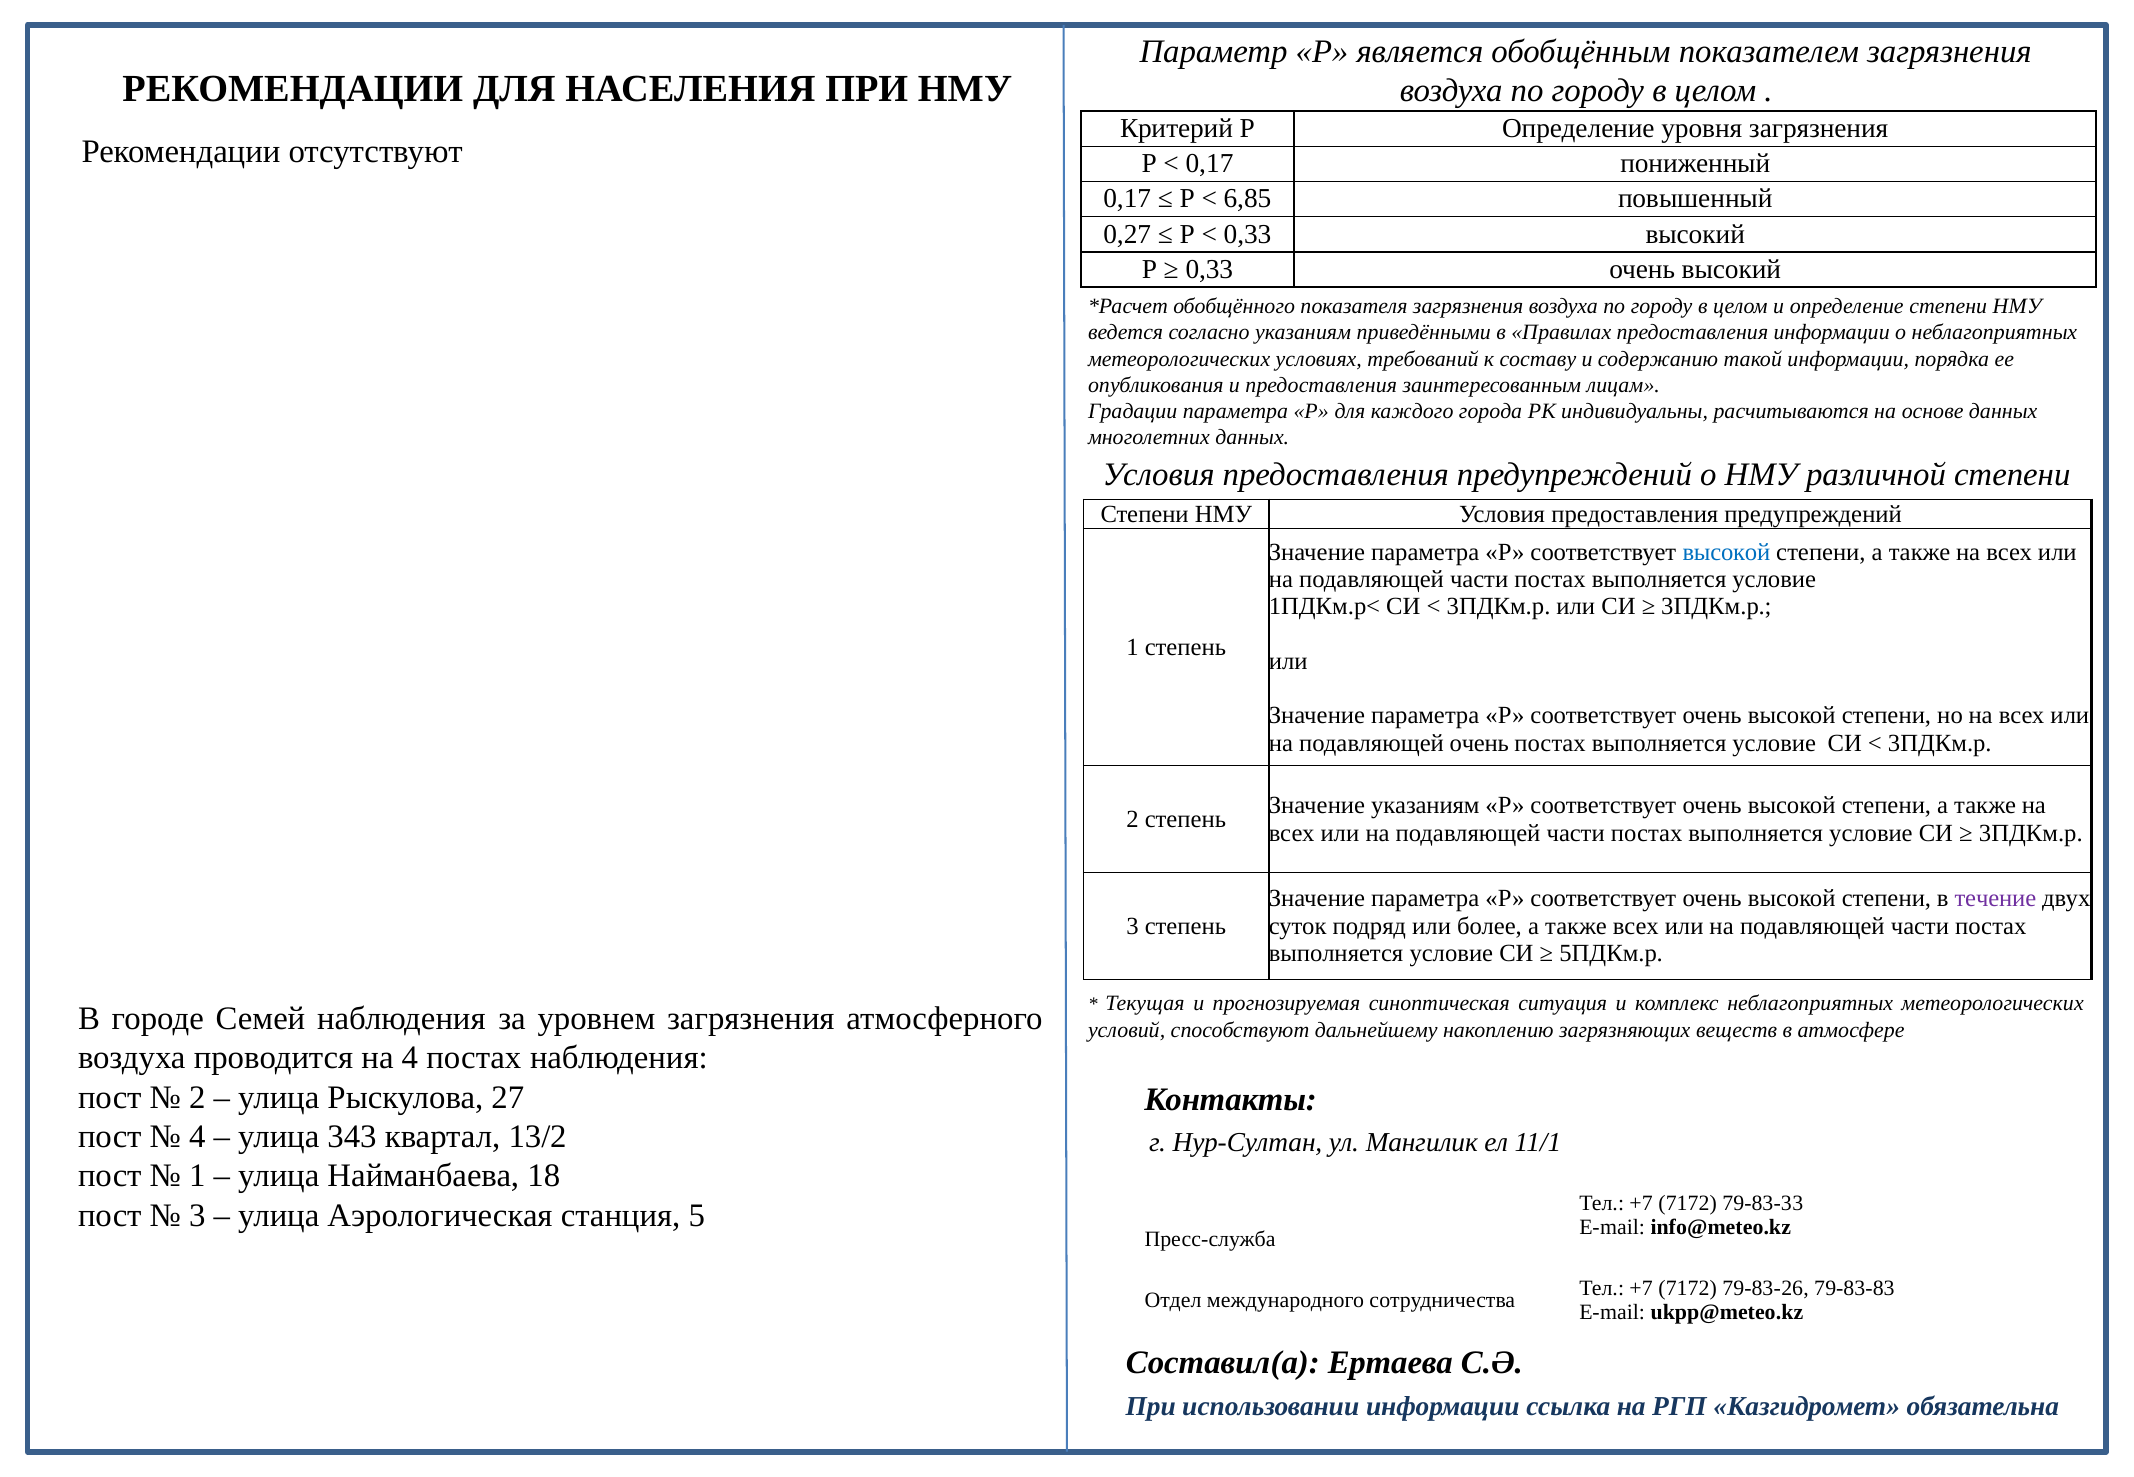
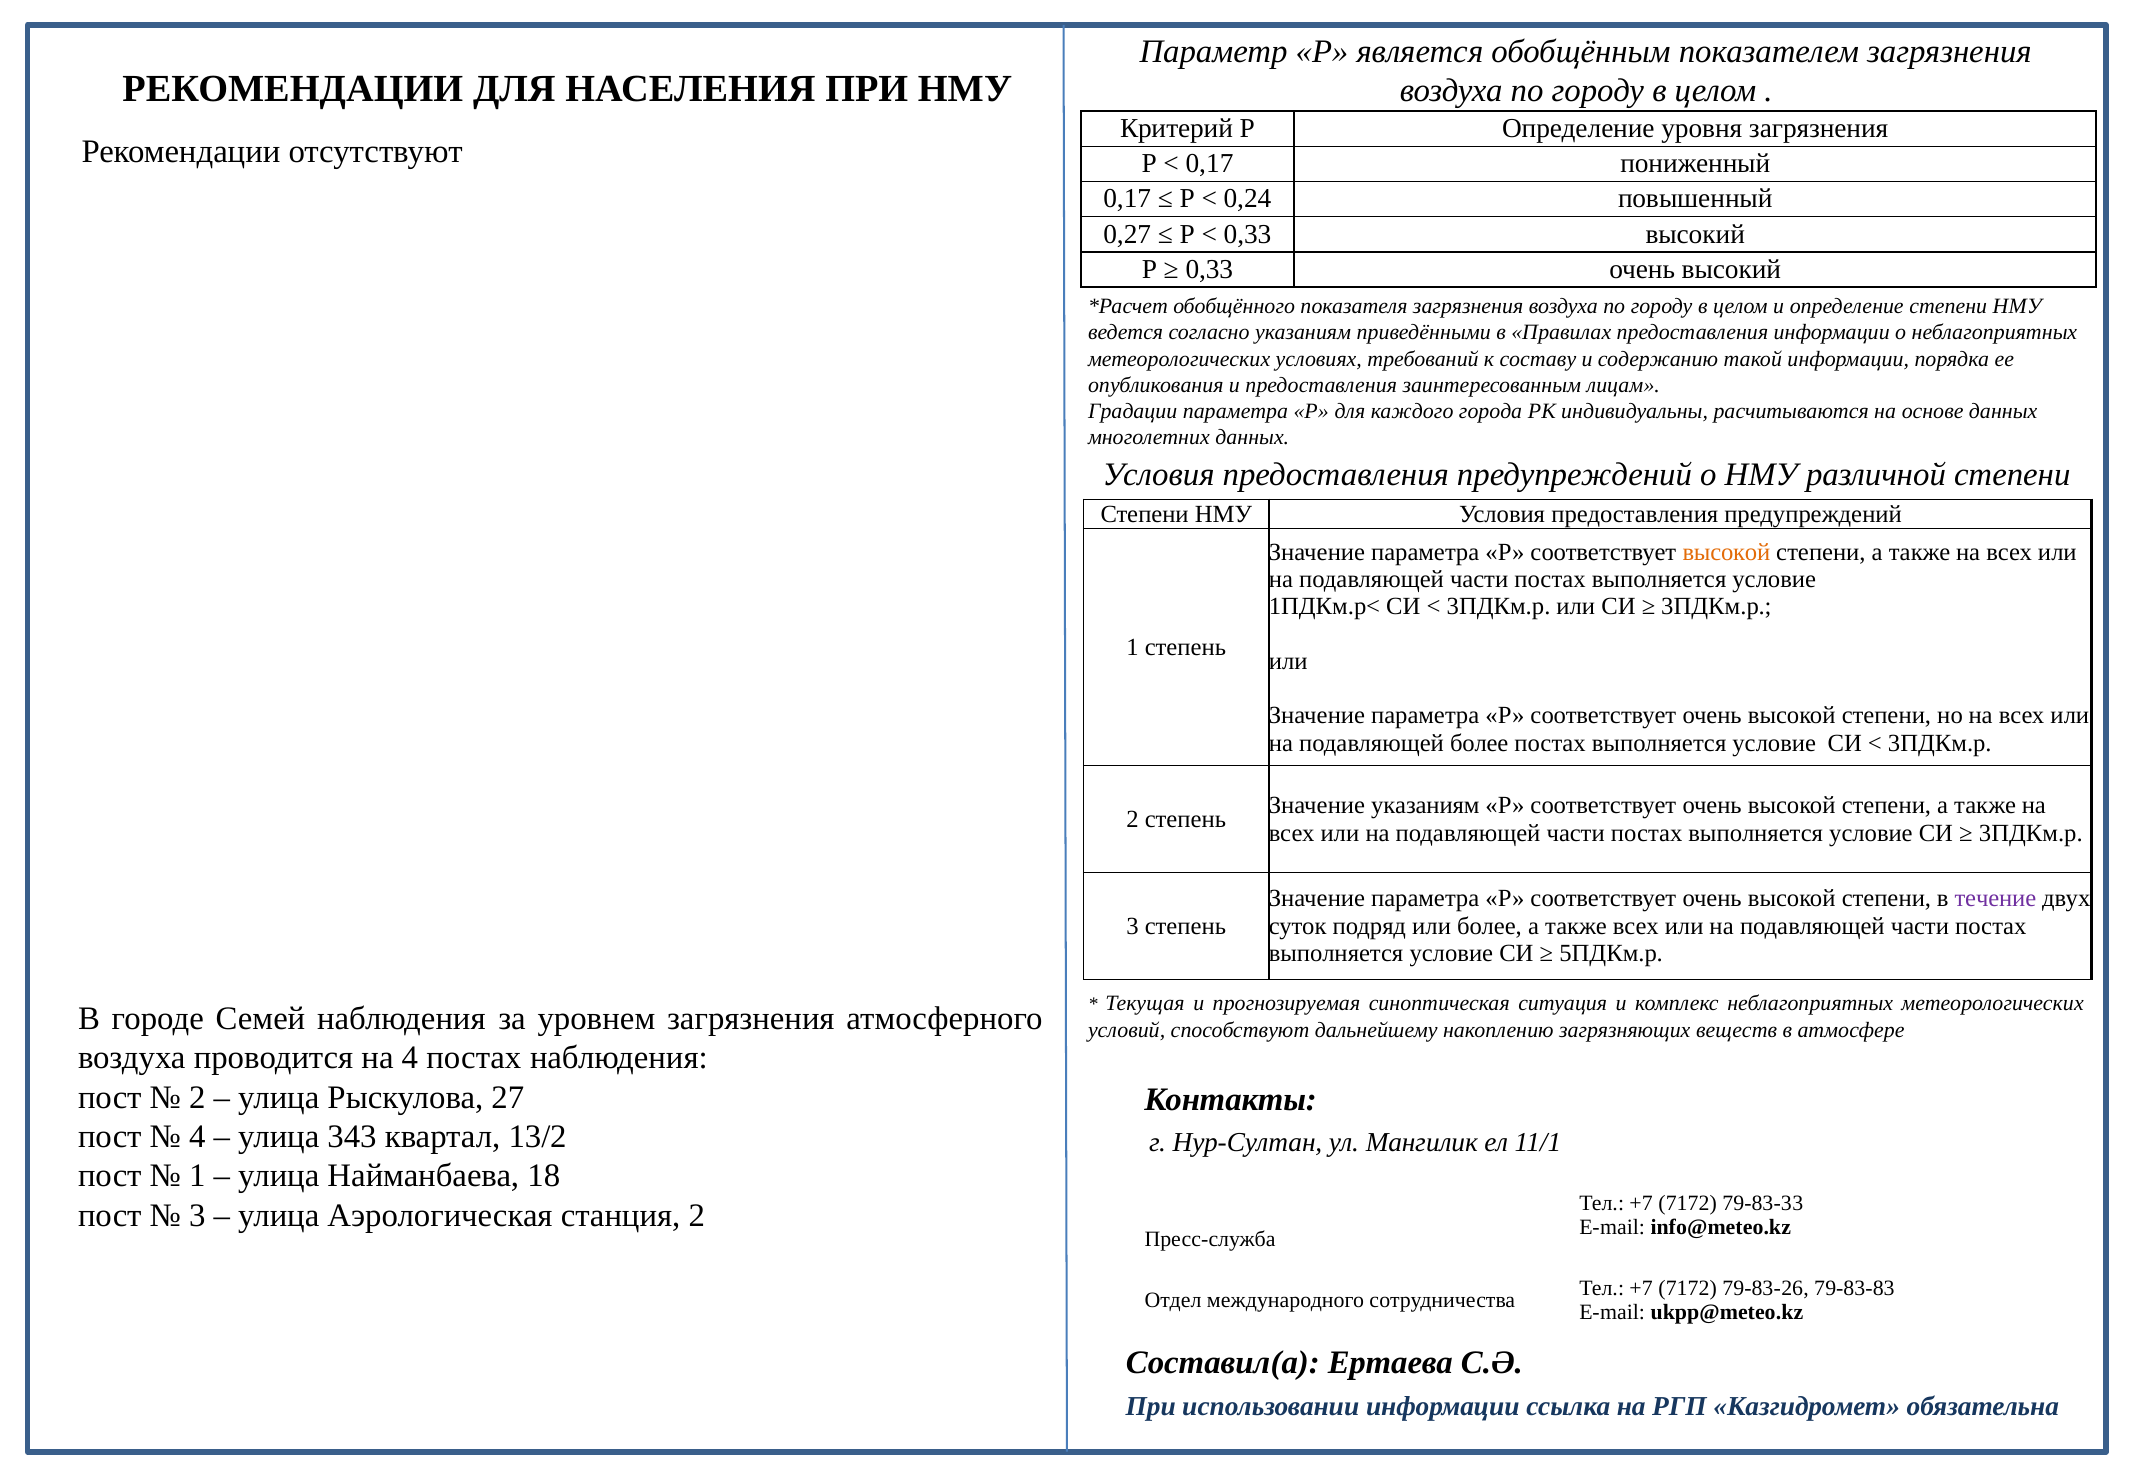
6,85: 6,85 -> 0,24 (1247, 199)
высокой colour: blue -> orange (1726, 552)
подавляющей очень: очень -> более (1479, 743)
станция 5: 5 -> 2 (697, 1216)
